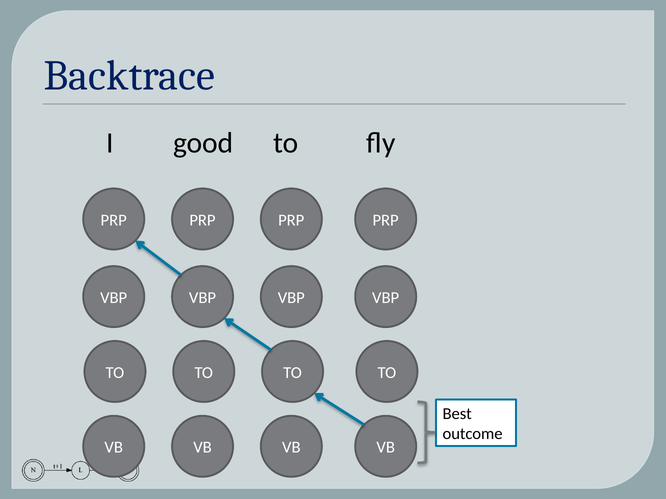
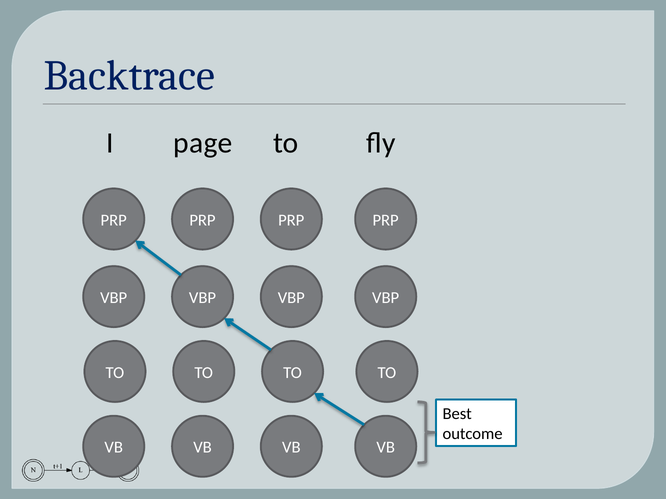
good: good -> page (203, 143)
